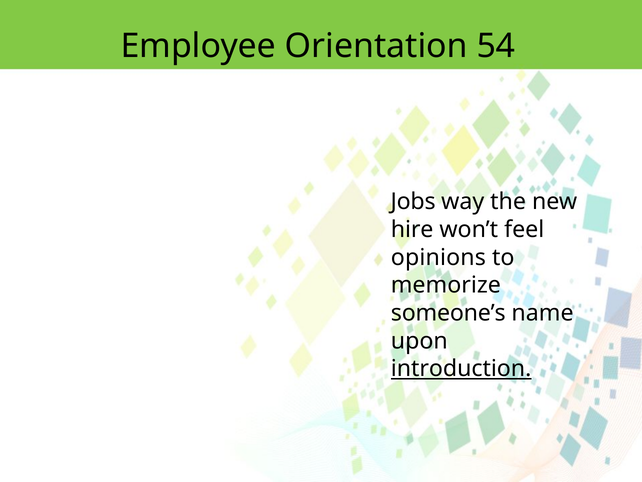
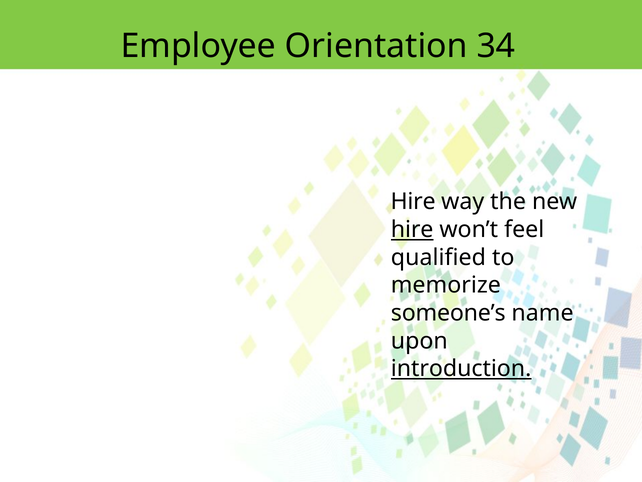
54: 54 -> 34 (496, 46)
Jobs: Jobs -> Hire (413, 202)
hire underline: none -> present (412, 229)
opinions: opinions -> qualified (438, 257)
